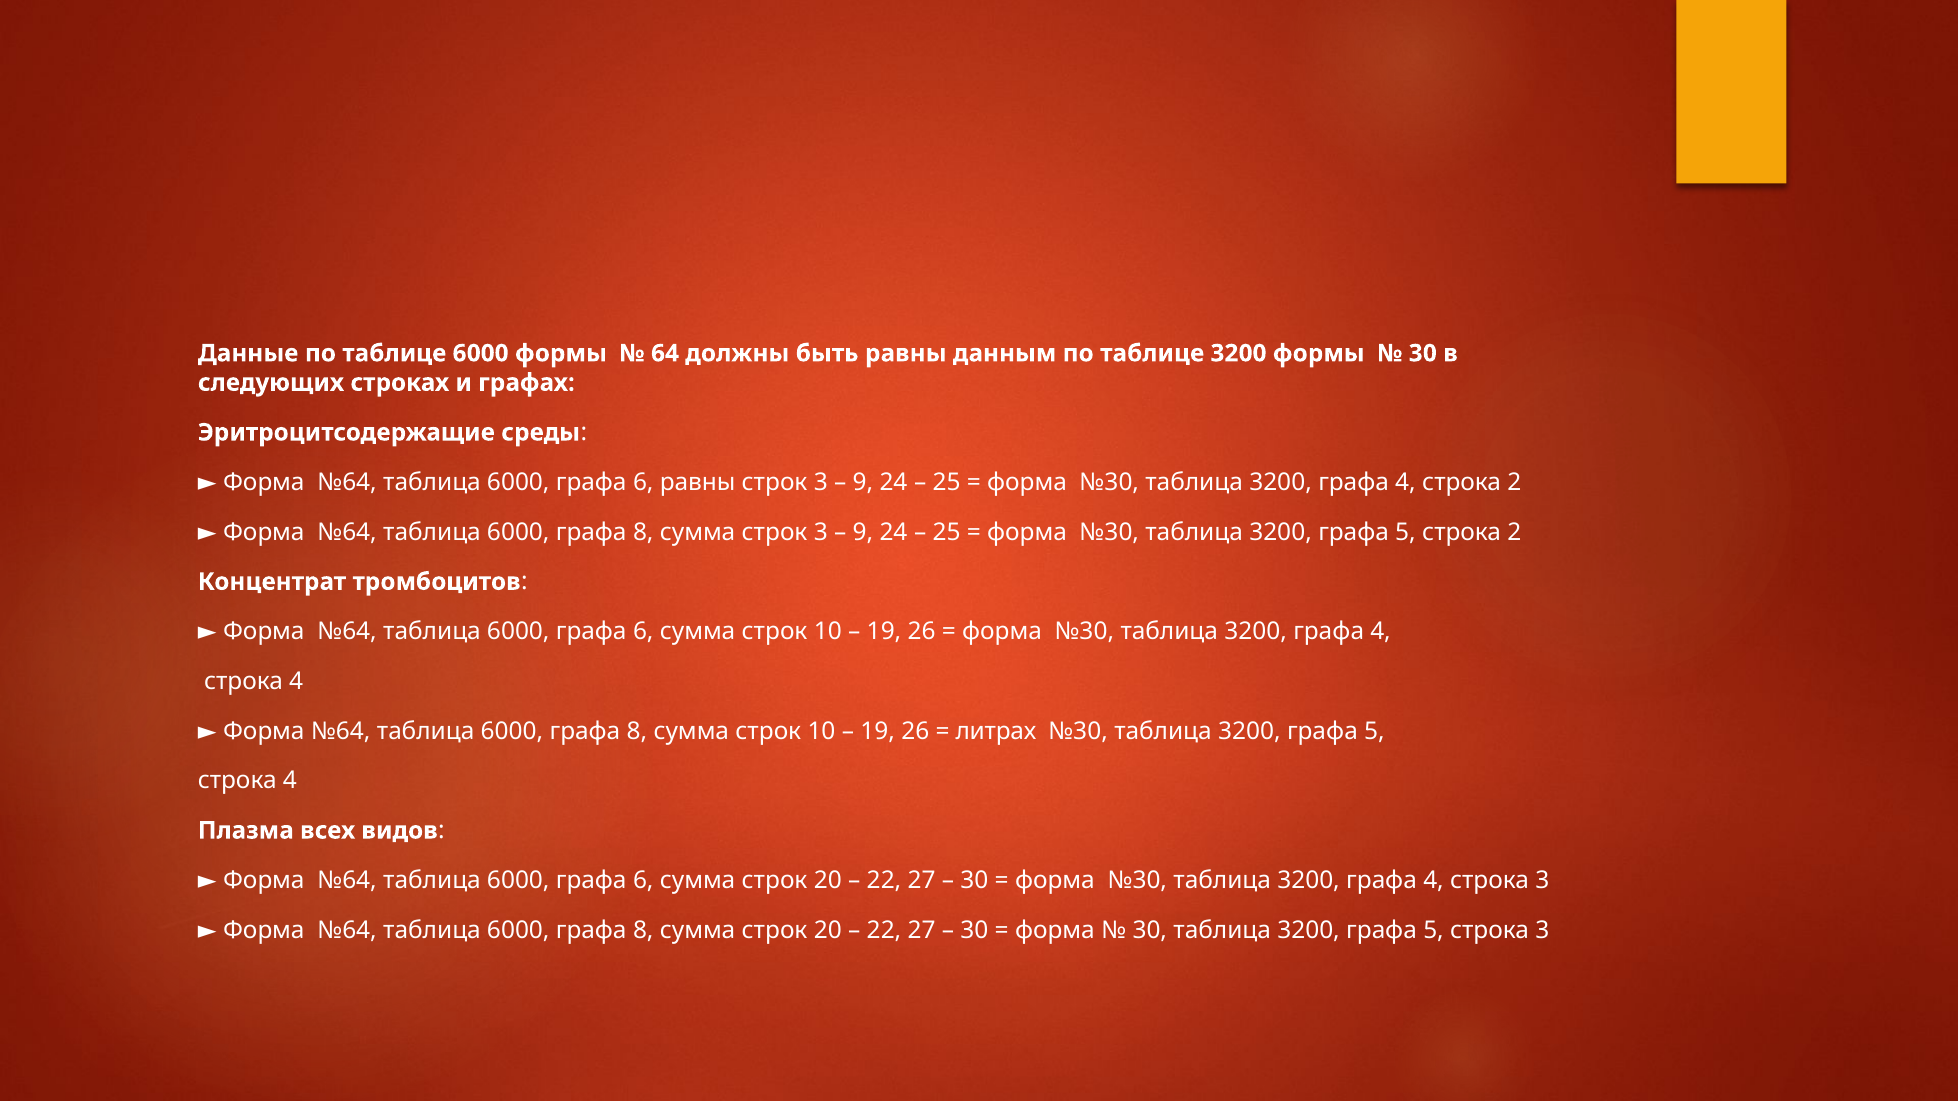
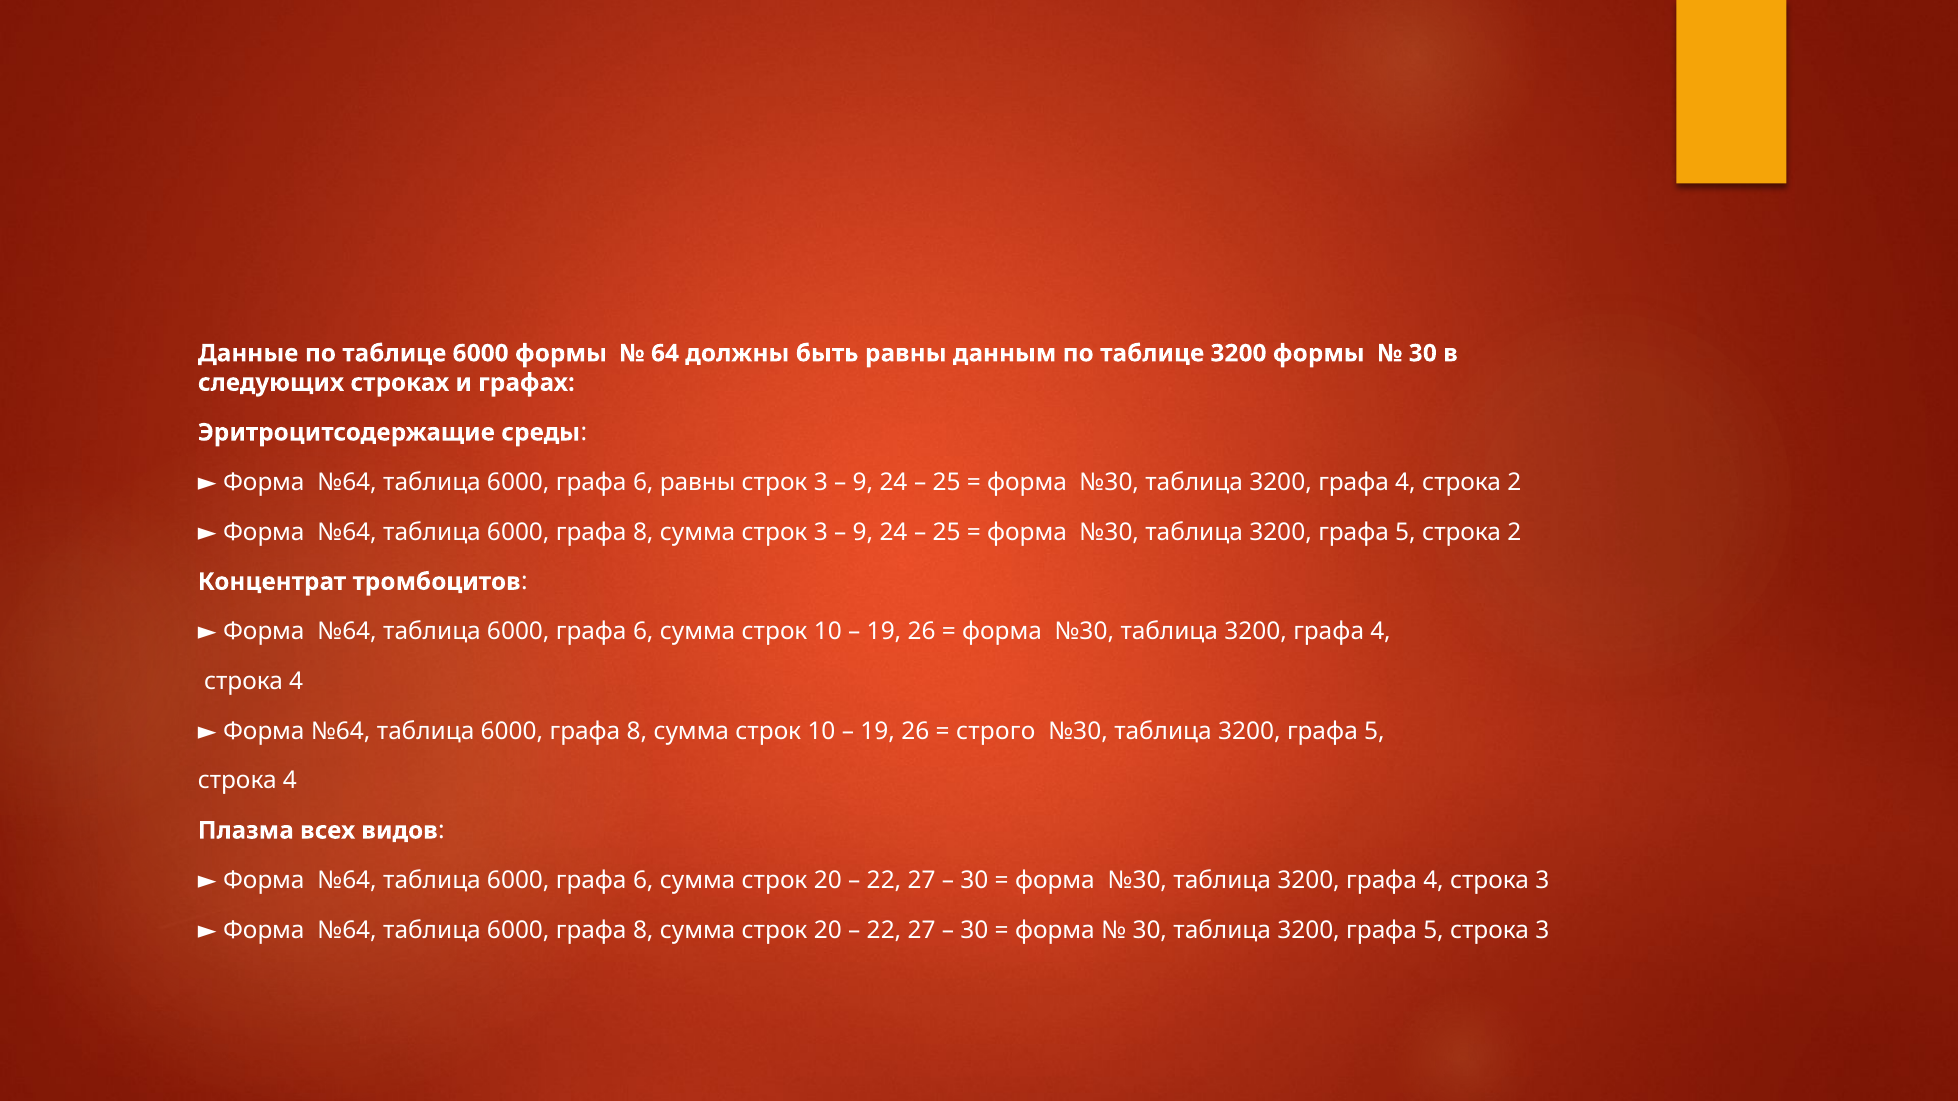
литрах: литрах -> строго (996, 731)
